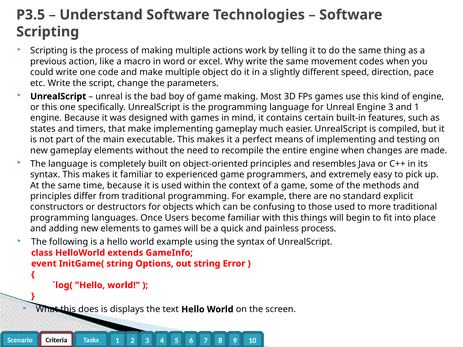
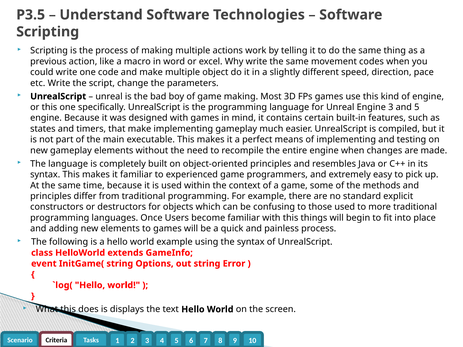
and 1: 1 -> 5 (417, 107)
